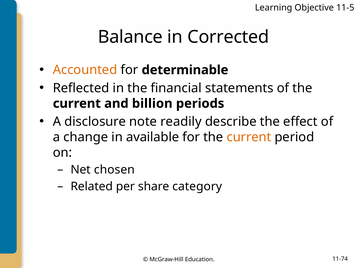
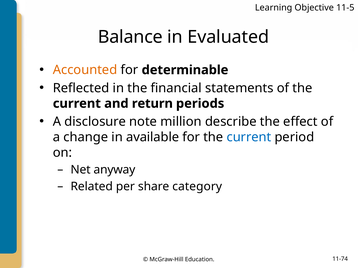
Corrected: Corrected -> Evaluated (228, 37)
billion: billion -> return (152, 104)
readily: readily -> million (181, 122)
current colour: orange -> blue (249, 137)
chosen: chosen -> anyway (114, 170)
